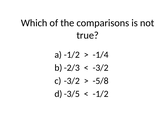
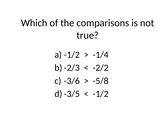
-3/2: -3/2 -> -2/2 (101, 67)
-3/2: -3/2 -> -3/6 (72, 80)
